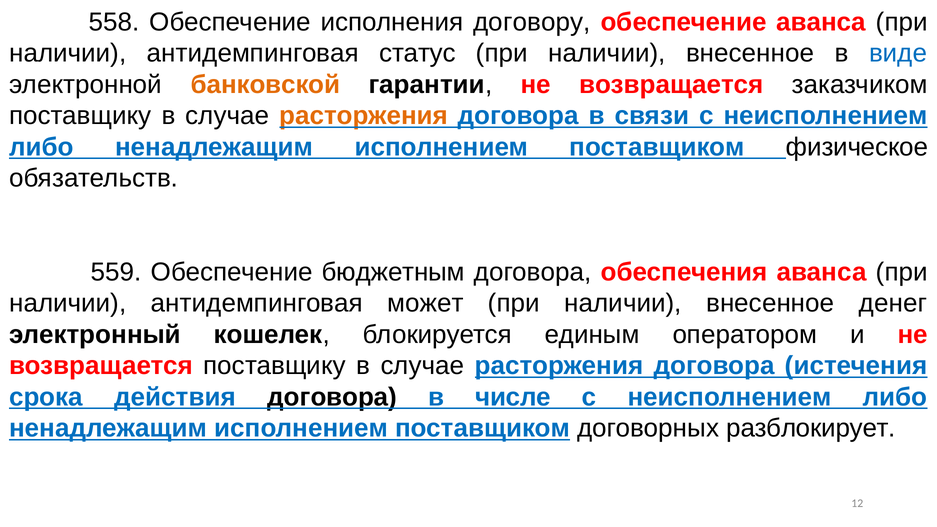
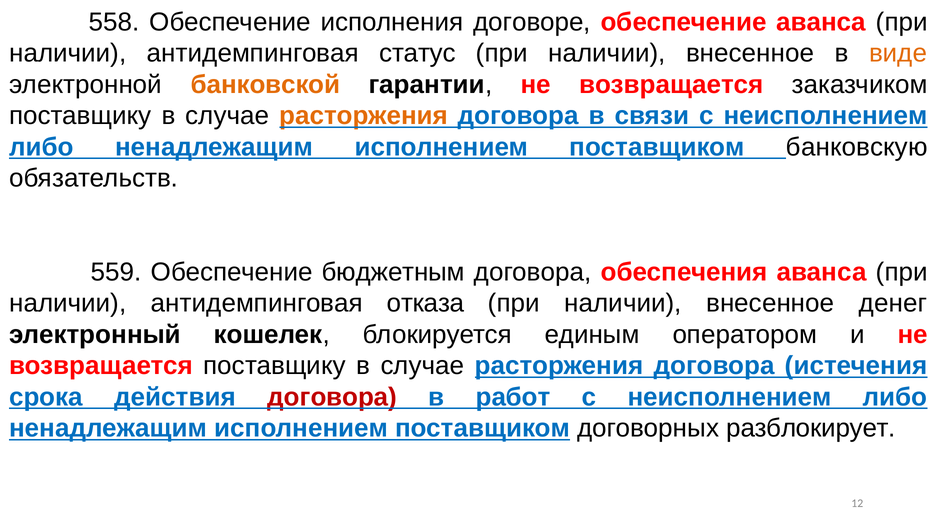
договору: договору -> договоре (532, 22)
виде colour: blue -> orange (898, 53)
физическое: физическое -> банковскую (857, 147)
может: может -> отказа (425, 303)
договора colour: black -> red (332, 397)
числе: числе -> работ (513, 397)
